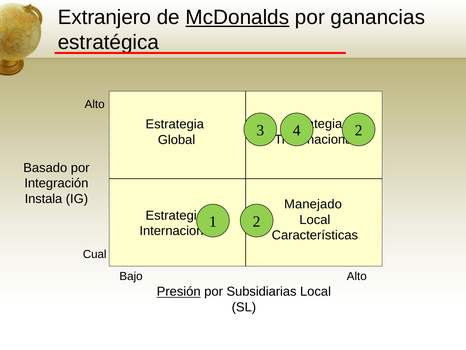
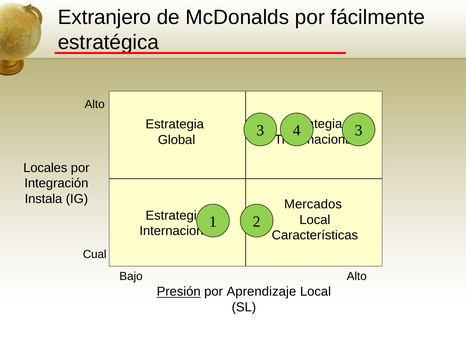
McDonalds underline: present -> none (237, 17)
ganancias: ganancias -> fácilmente (378, 17)
2: 2 -> 3 (359, 130)
Basado: Basado -> Locales (45, 168)
Manejado: Manejado -> Mercados (313, 204)
Subsidiarias: Subsidiarias -> Aprendizaje (261, 291)
